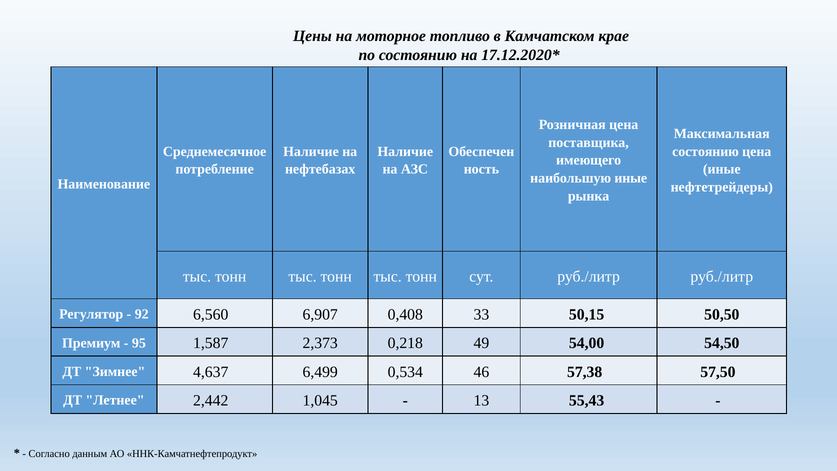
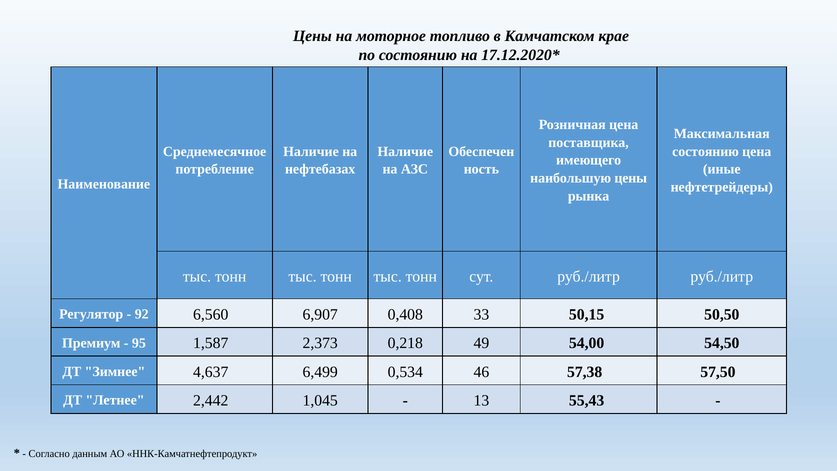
наибольшую иные: иные -> цены (631, 178)
